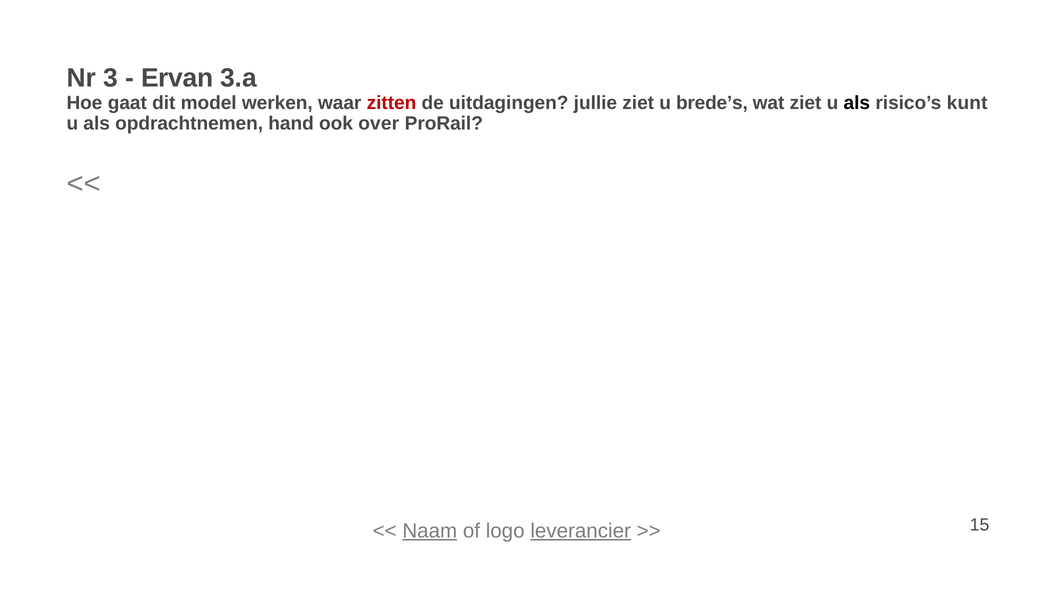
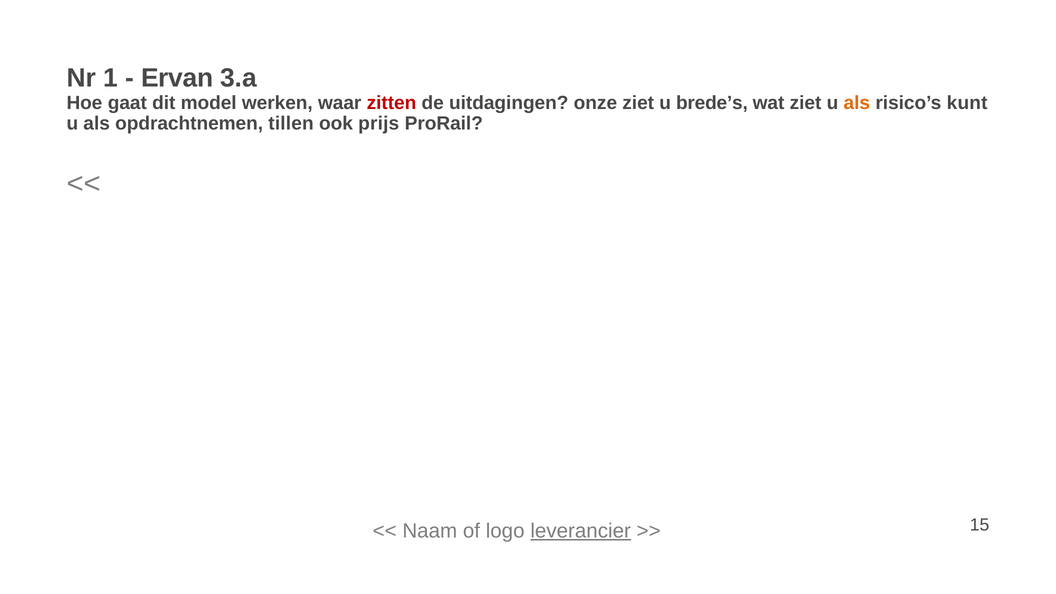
3: 3 -> 1 (110, 78)
jullie: jullie -> onze (595, 103)
als colour: black -> orange (857, 103)
hand: hand -> tillen (291, 123)
over: over -> prijs (379, 123)
Naam underline: present -> none (430, 531)
